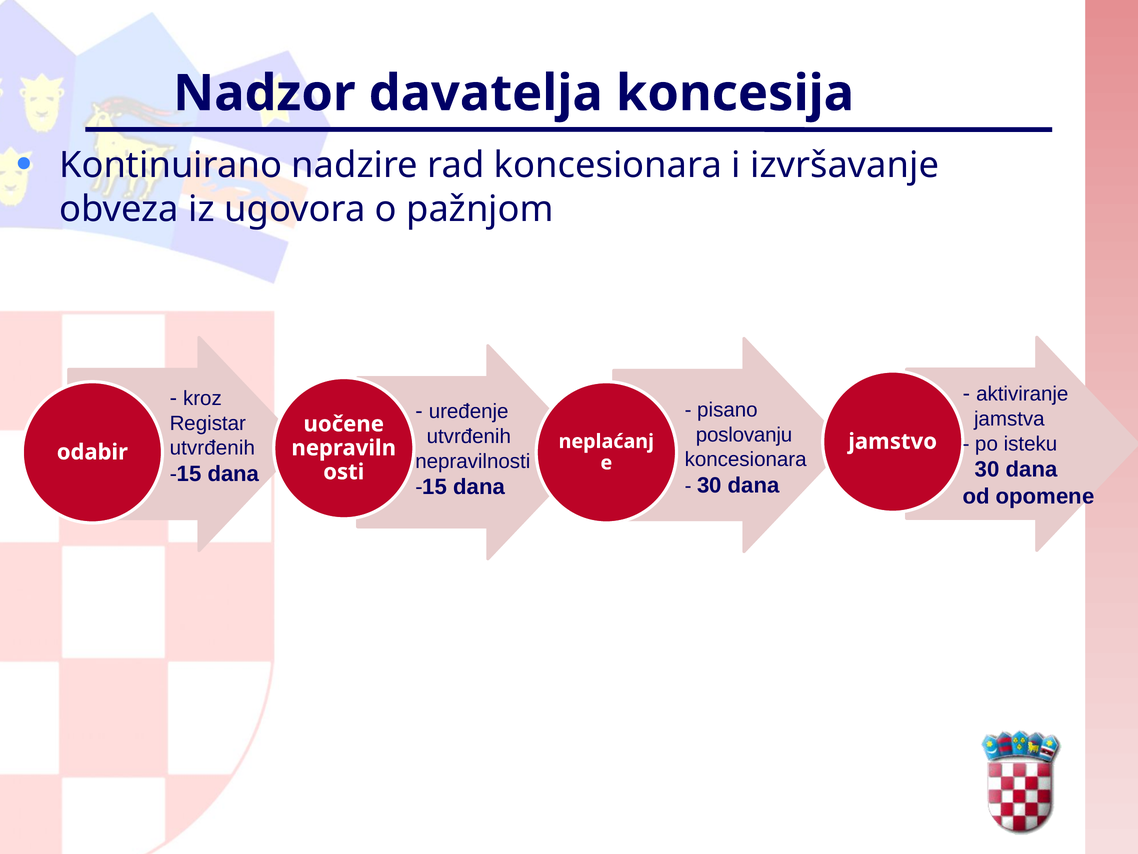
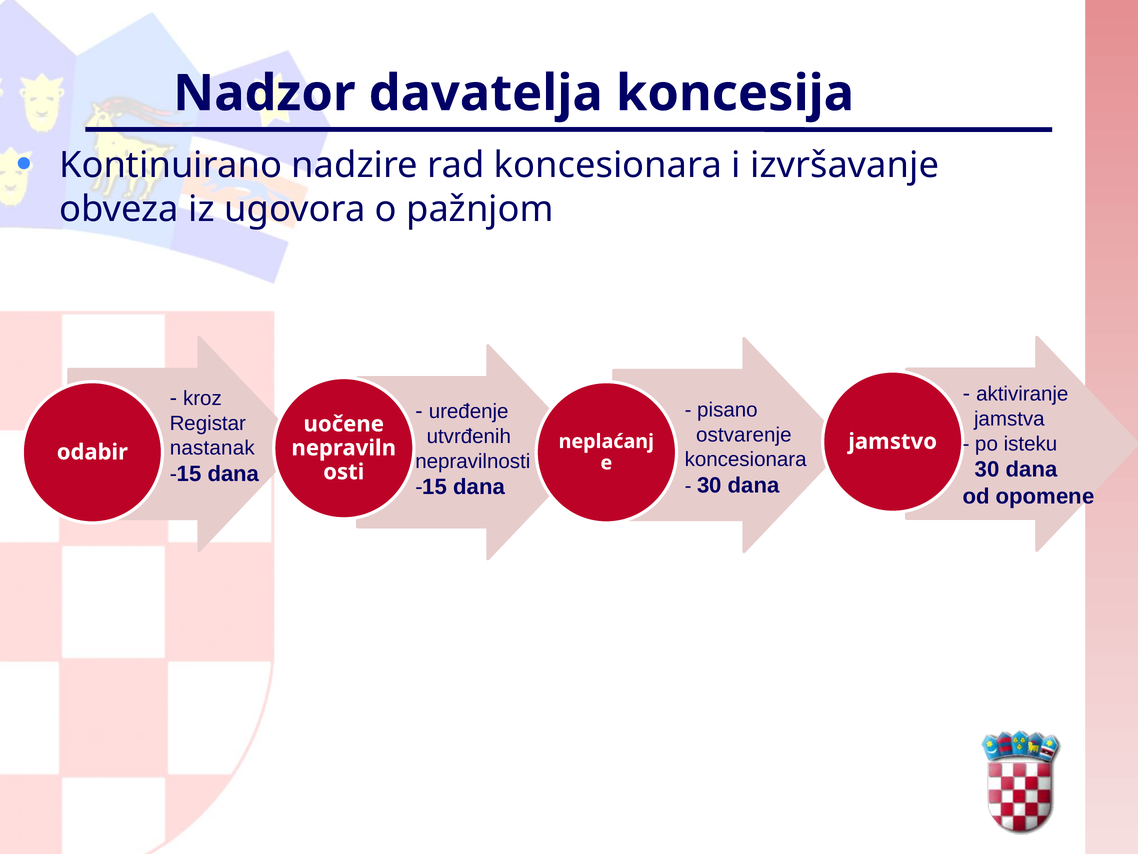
poslovanju: poslovanju -> ostvarenje (744, 435)
utvrđenih: utvrđenih -> nastanak (212, 448)
